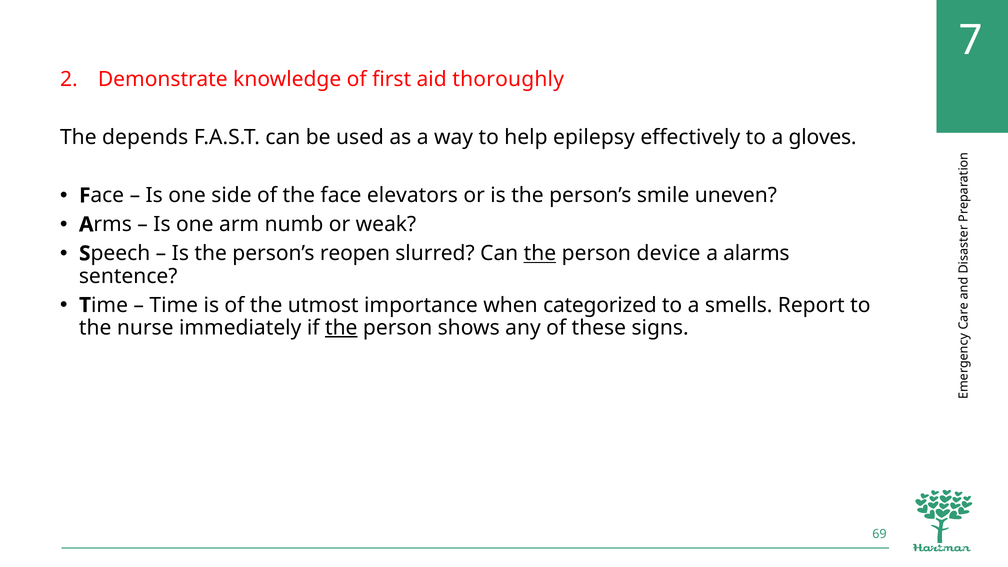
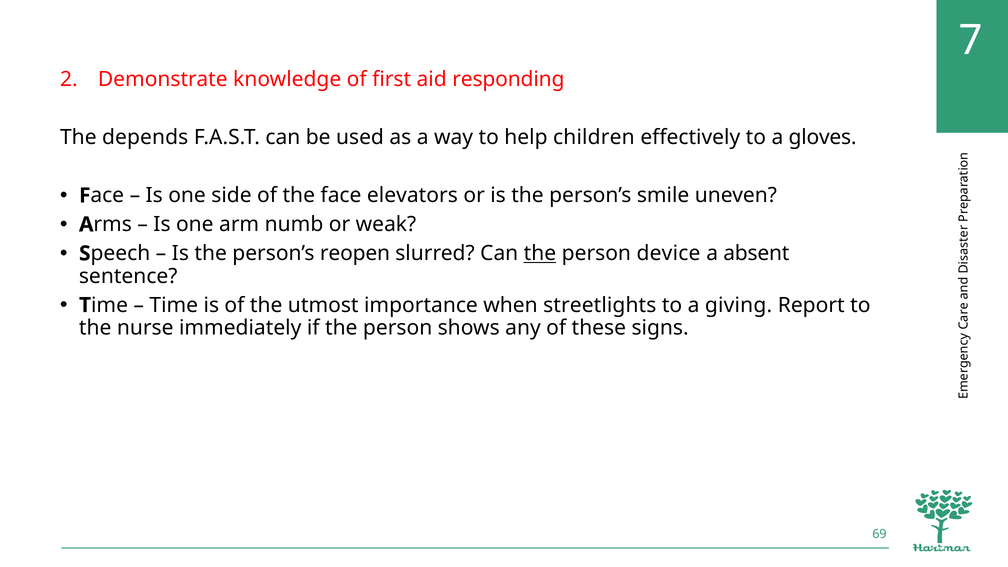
thoroughly: thoroughly -> responding (508, 79)
epilepsy: epilepsy -> children (594, 137)
alarms: alarms -> absent (756, 253)
categorized: categorized -> streetlights (600, 305)
smells: smells -> giving (739, 305)
the underline: present -> none (341, 328)
